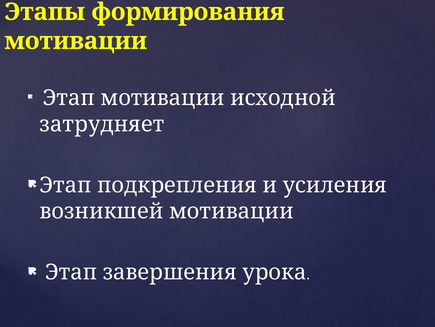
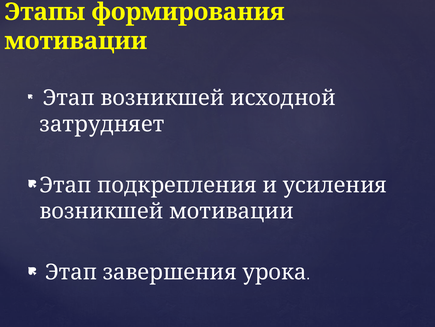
Этап мотивации: мотивации -> возникшей (163, 98)
